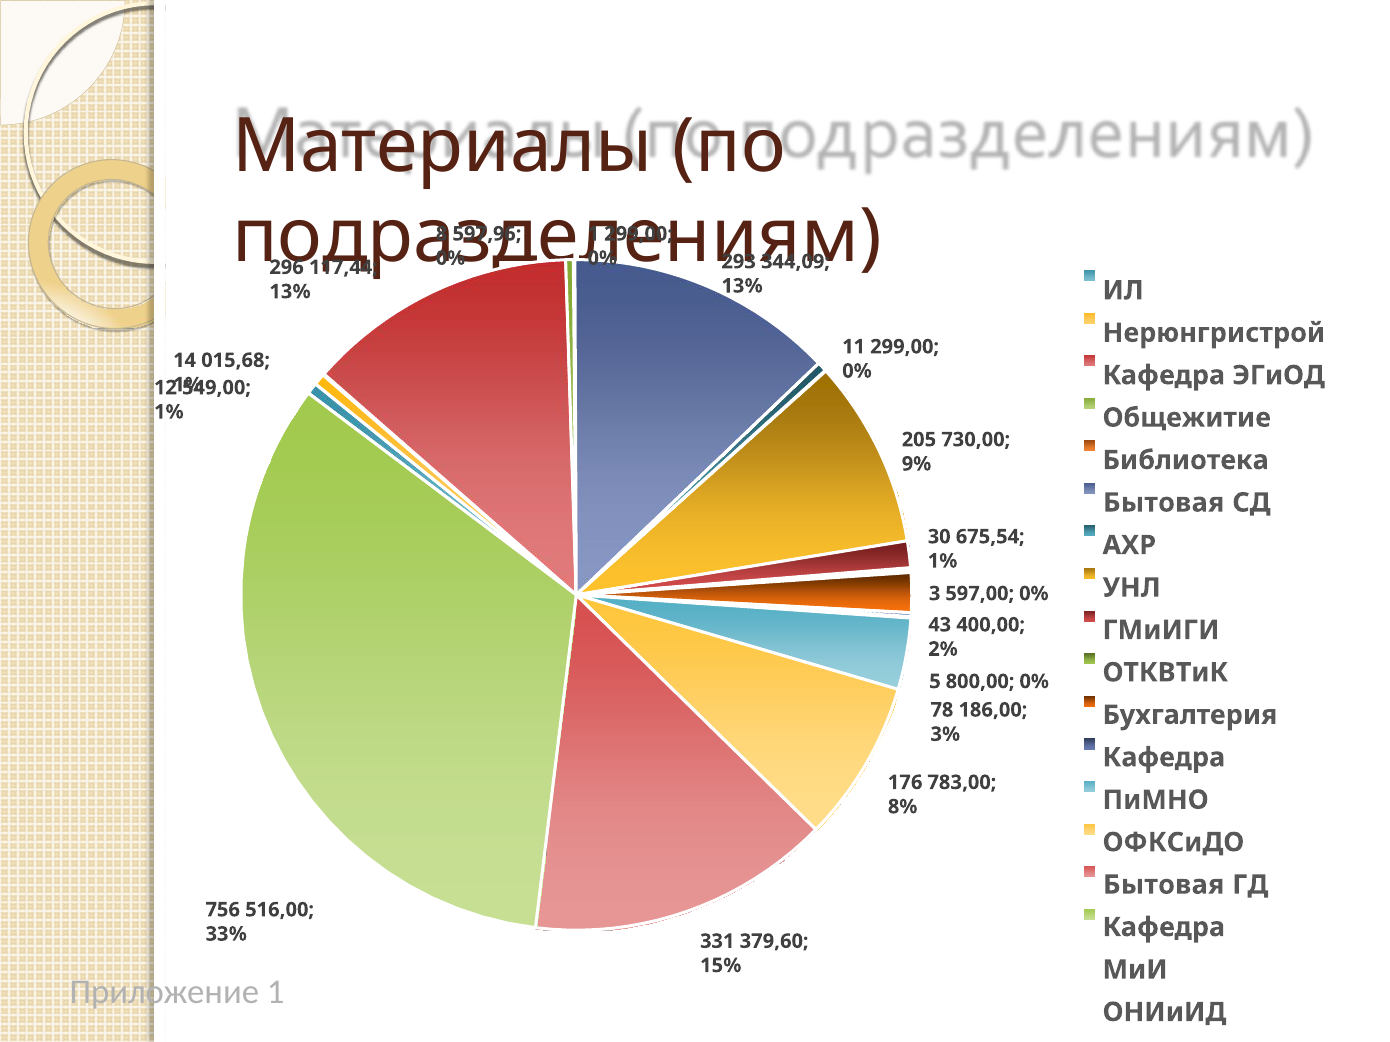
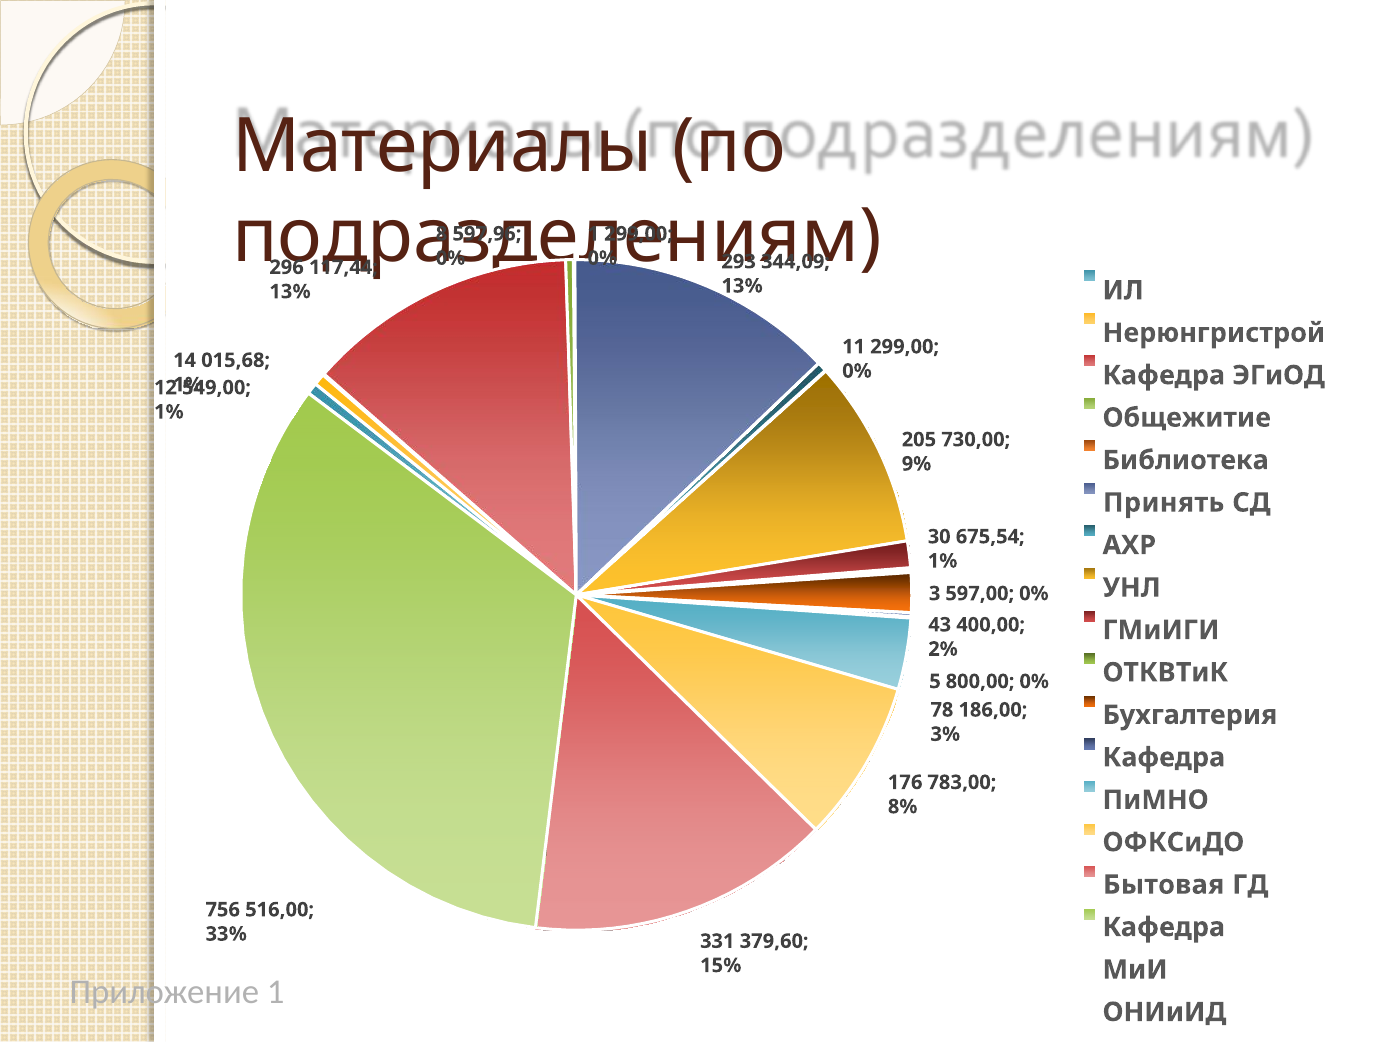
Бытовая: Бытовая -> Принять (1164, 503)
